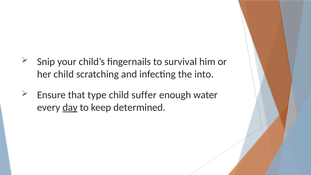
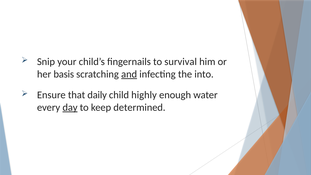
her child: child -> basis (64, 74)
and underline: none -> present (129, 74)
type: type -> daily (97, 95)
suffer: suffer -> highly (144, 95)
